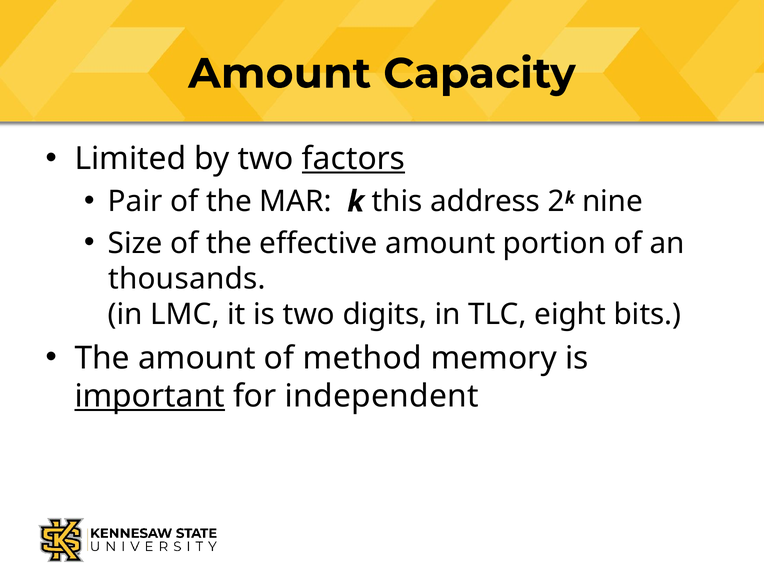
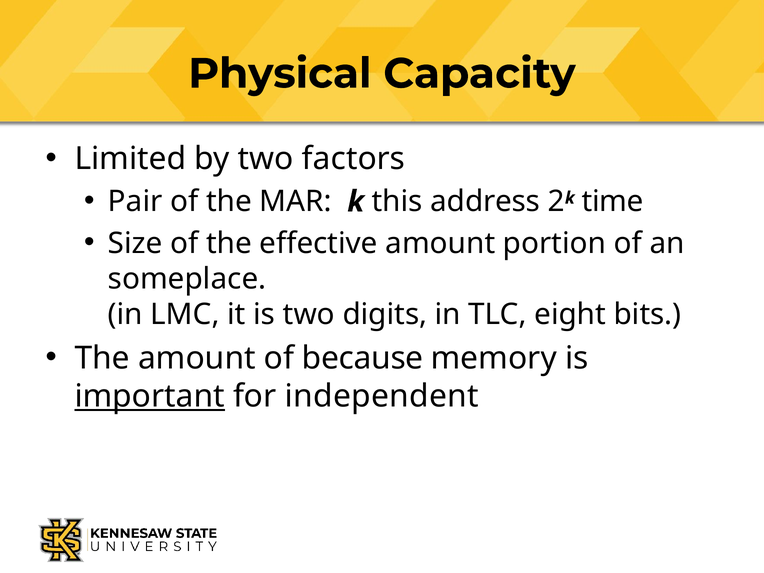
Amount: Amount -> Physical (280, 74)
factors underline: present -> none (354, 159)
nine: nine -> time (613, 202)
thousands: thousands -> someplace (187, 279)
method: method -> because (363, 358)
